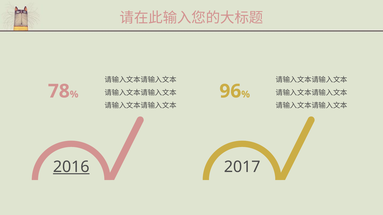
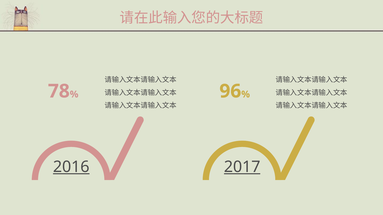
2017 underline: none -> present (242, 167)
